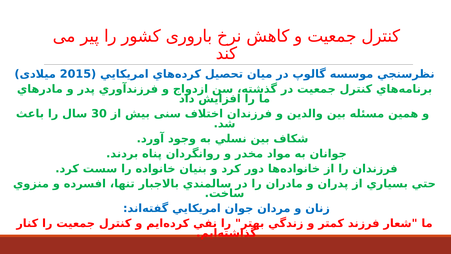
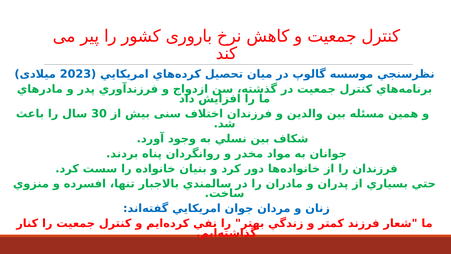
2015: 2015 -> 2023 (75, 74)
